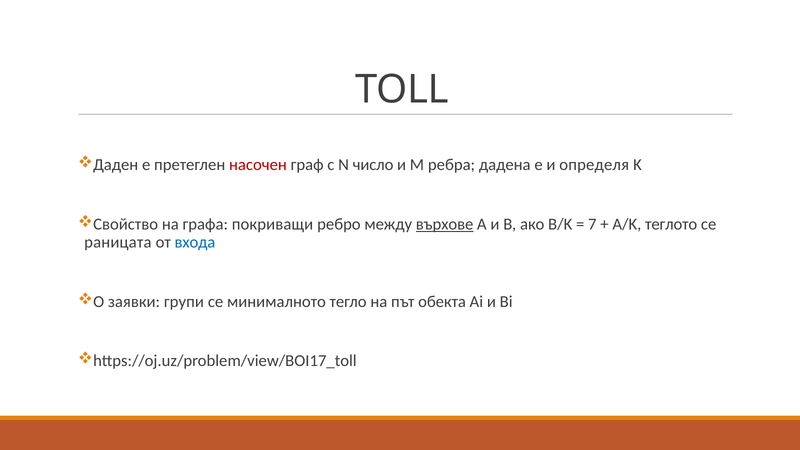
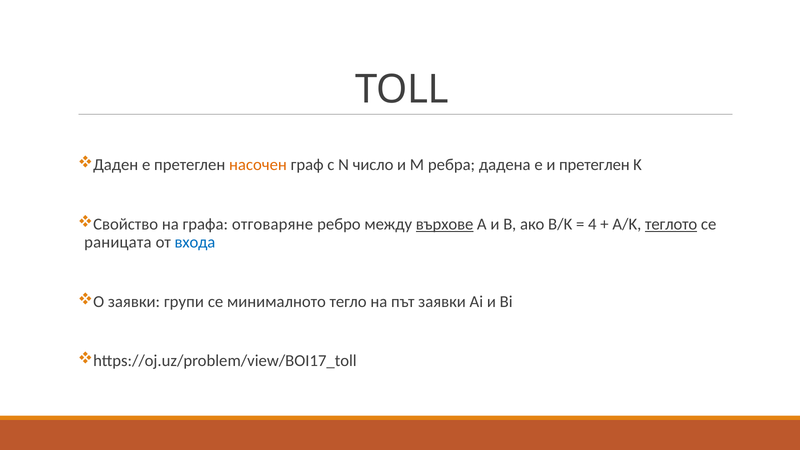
насочен colour: red -> orange (258, 165)
и определя: определя -> претеглен (594, 165)
покриващи: покриващи -> отговаряне (272, 224)
7: 7 -> 4 (592, 224)
теглото underline: none -> present (671, 224)
път обекта: обекта -> заявки (442, 302)
